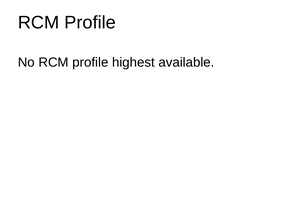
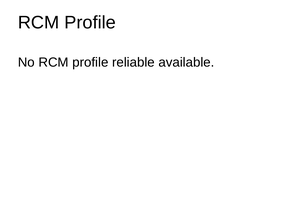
highest: highest -> reliable (133, 62)
